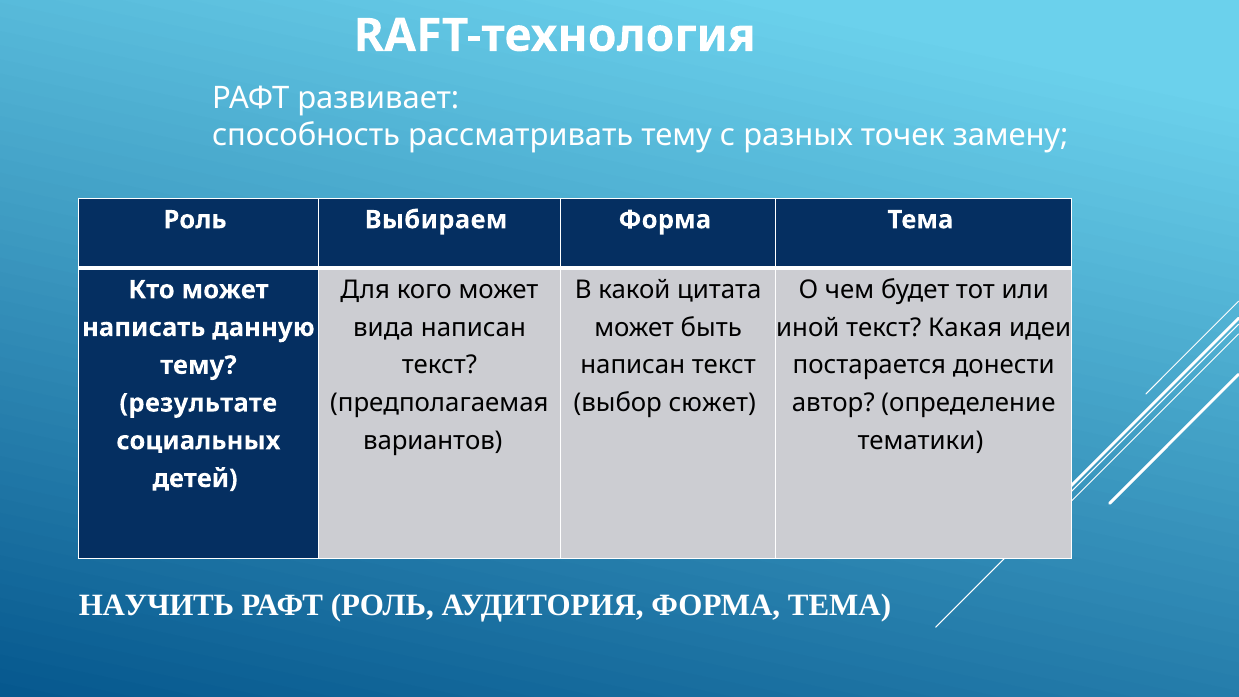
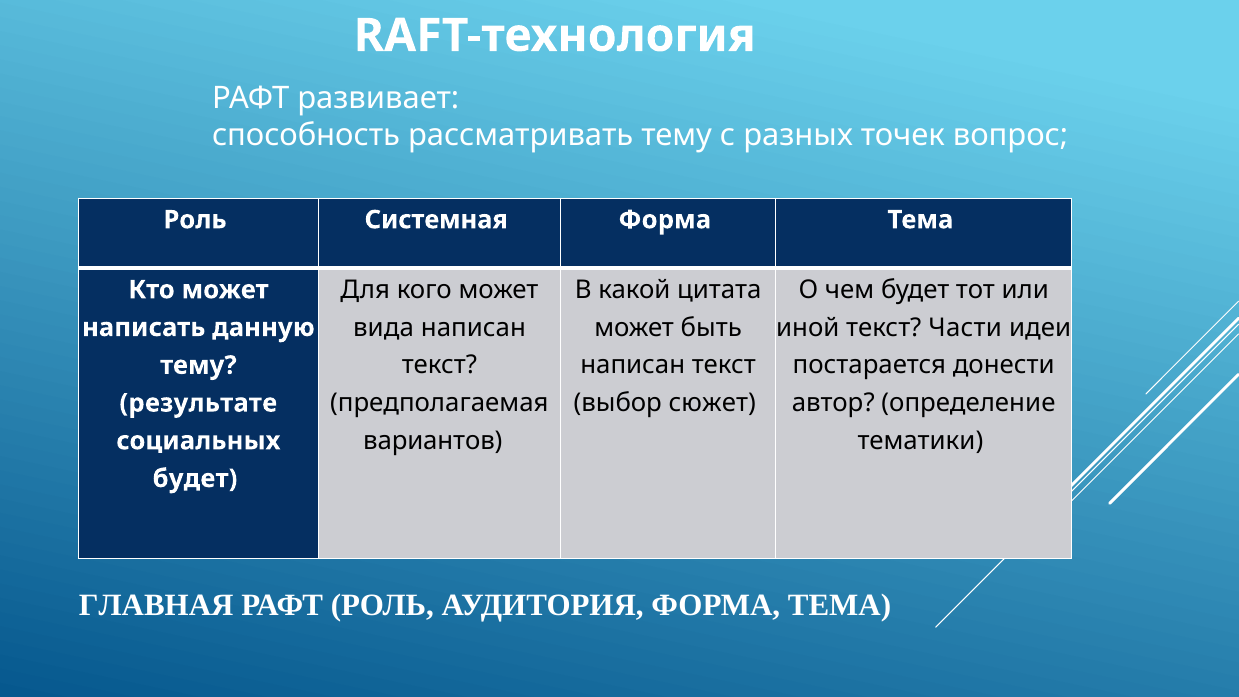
замену: замену -> вопрос (1011, 135)
Выбираем: Выбираем -> Системная (436, 220)
Какая: Какая -> Части (965, 328)
детей: детей -> будет (195, 479)
НАУЧИТЬ: НАУЧИТЬ -> ГЛАВНАЯ (156, 605)
